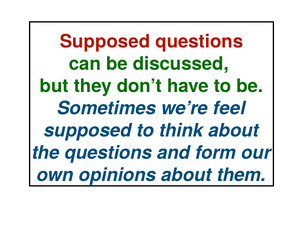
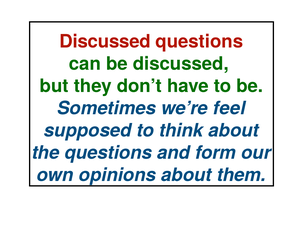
Supposed: Supposed -> Discussed (105, 42)
